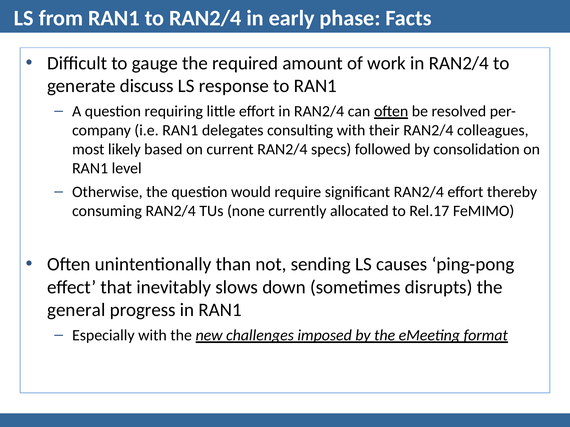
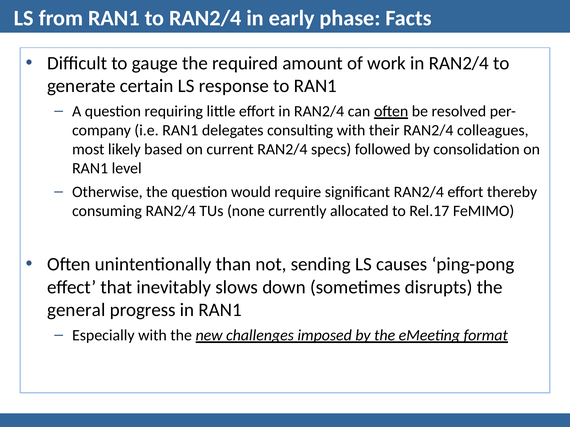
discuss: discuss -> certain (147, 86)
